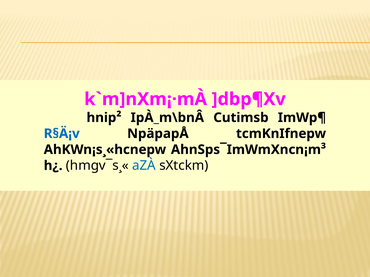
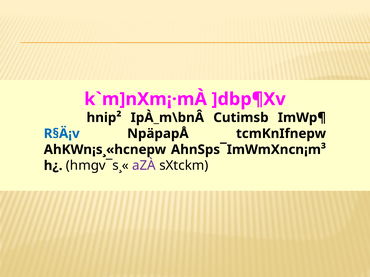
aZÀ colour: blue -> purple (144, 166)
